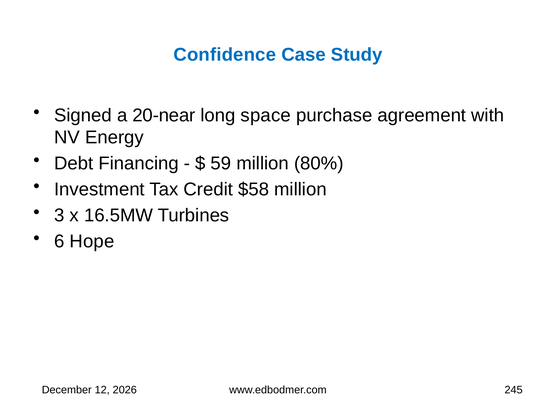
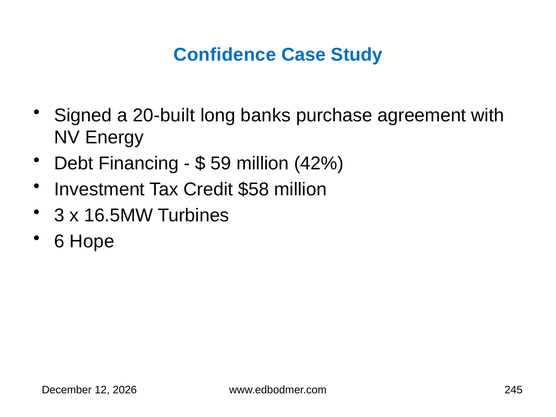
20-near: 20-near -> 20-built (164, 115)
space: space -> banks (266, 115)
80%: 80% -> 42% (319, 163)
